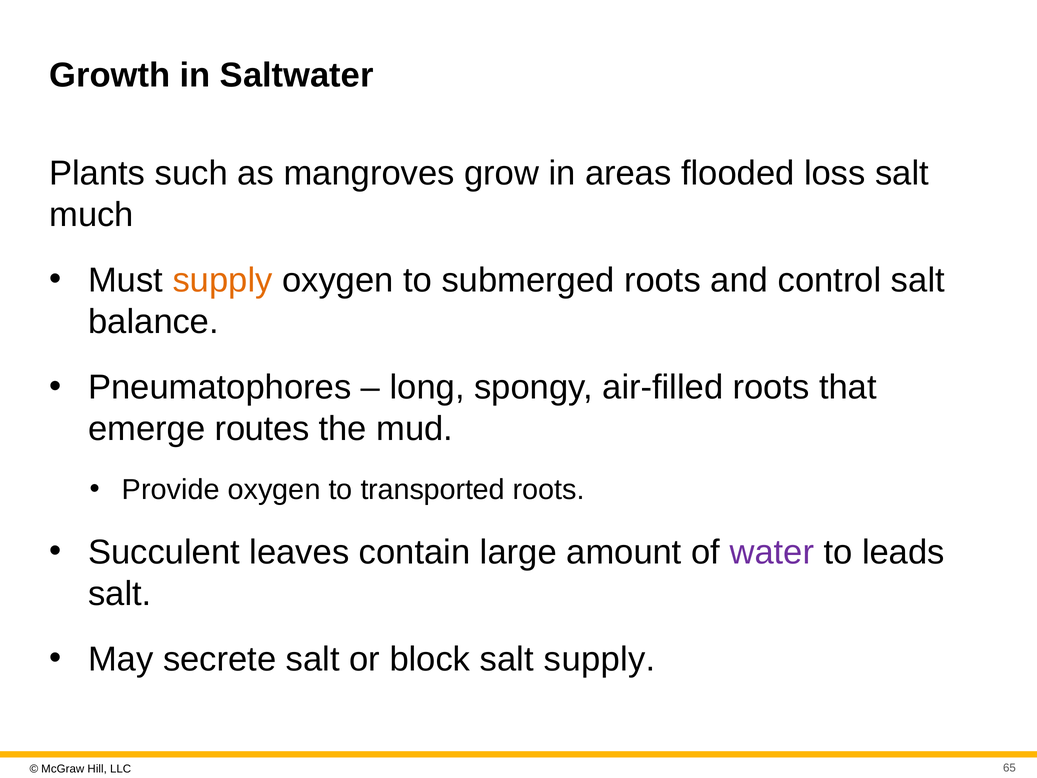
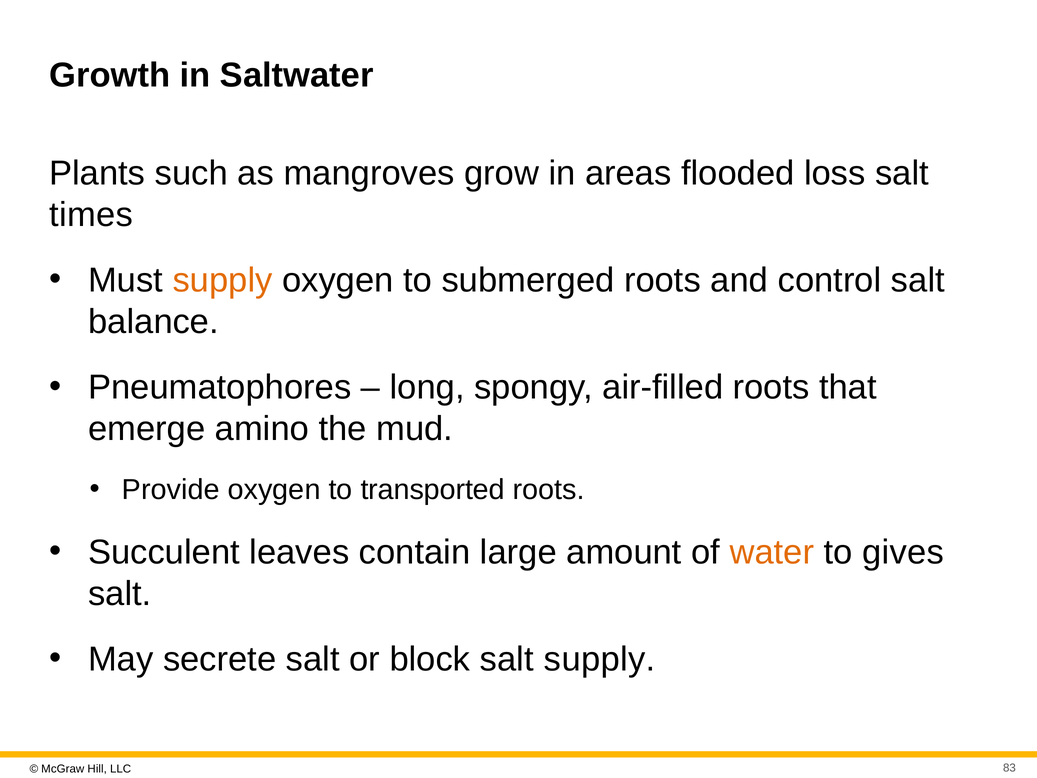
much: much -> times (91, 215)
routes: routes -> amino (262, 429)
water colour: purple -> orange (772, 552)
leads: leads -> gives (903, 552)
65: 65 -> 83 (1009, 768)
